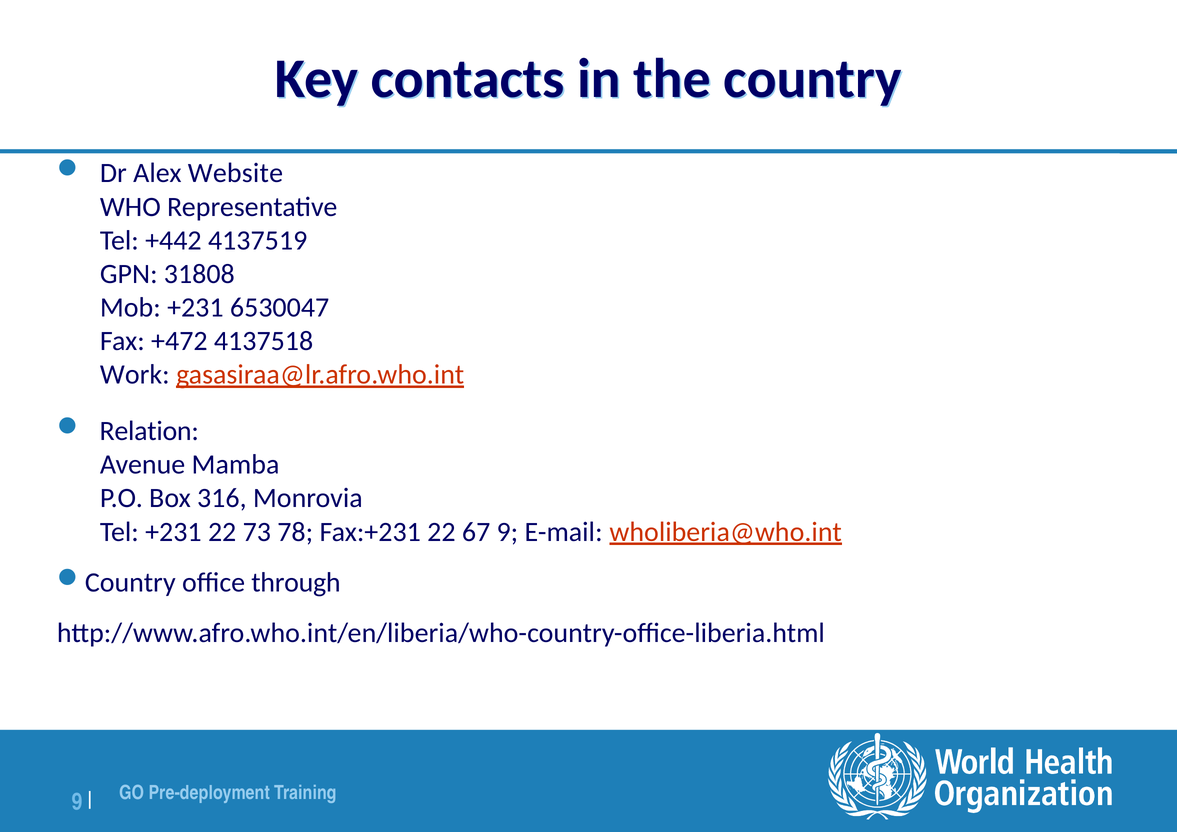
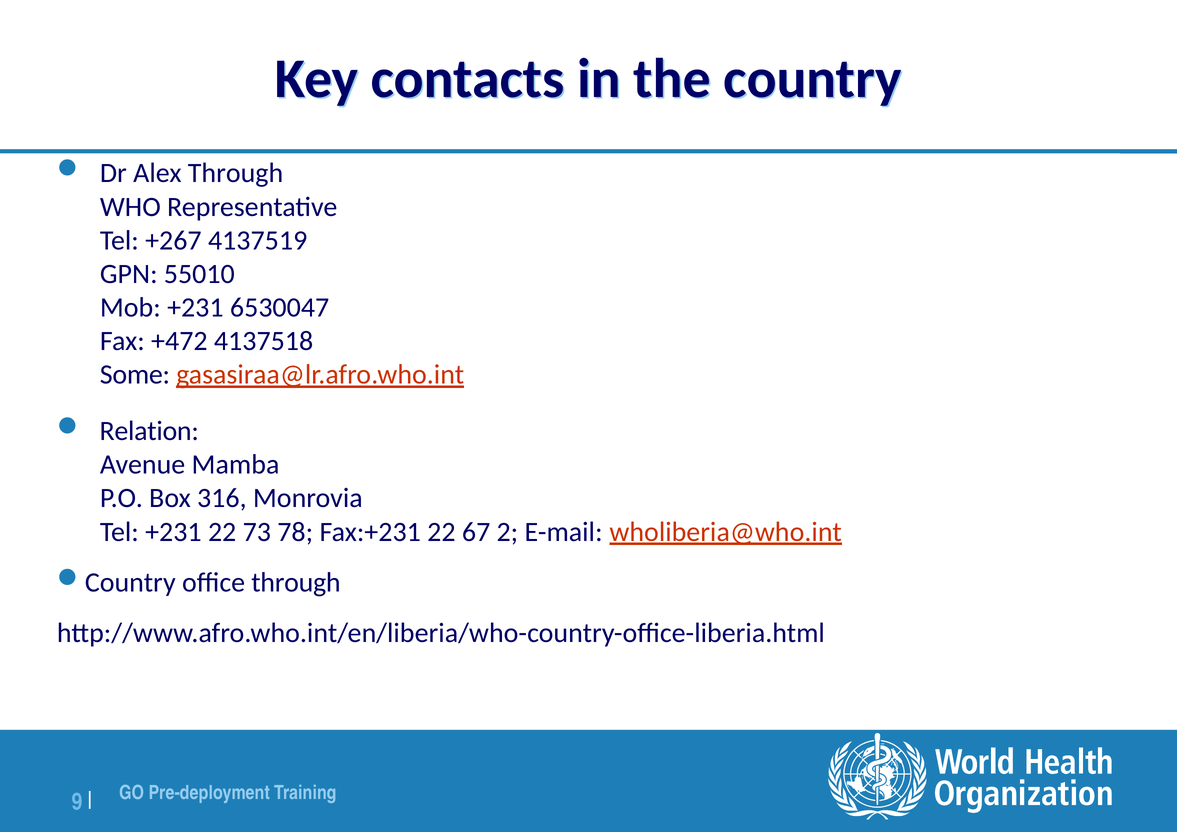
Alex Website: Website -> Through (236, 173)
+442: +442 -> +267 (173, 240)
31808: 31808 -> 55010 (199, 274)
Work: Work -> Some (135, 375)
67 9: 9 -> 2 (507, 532)
